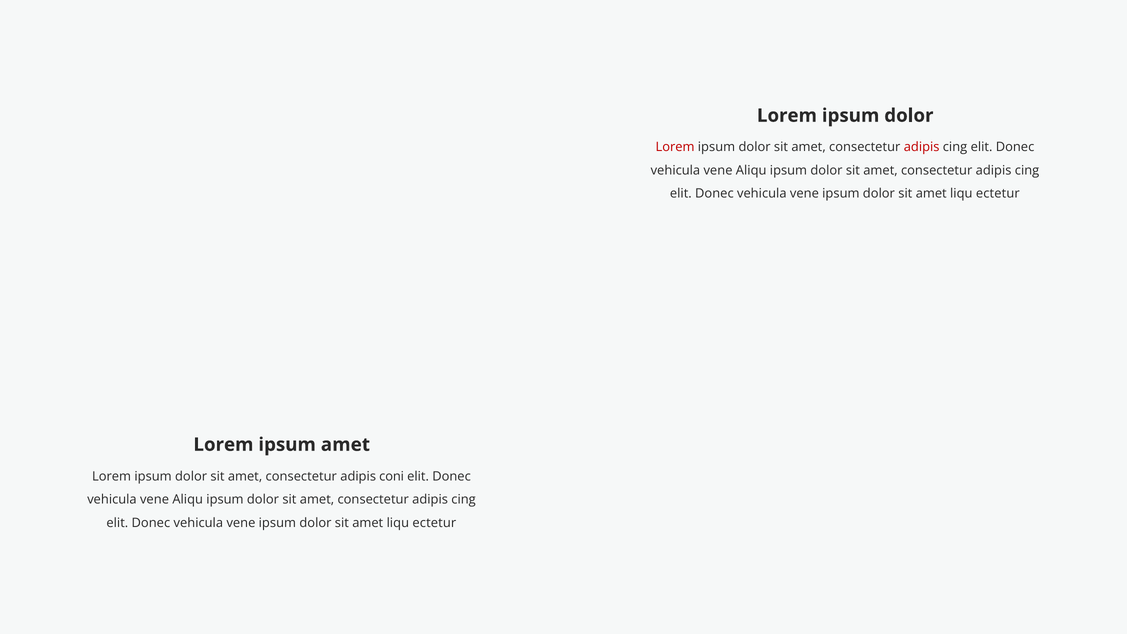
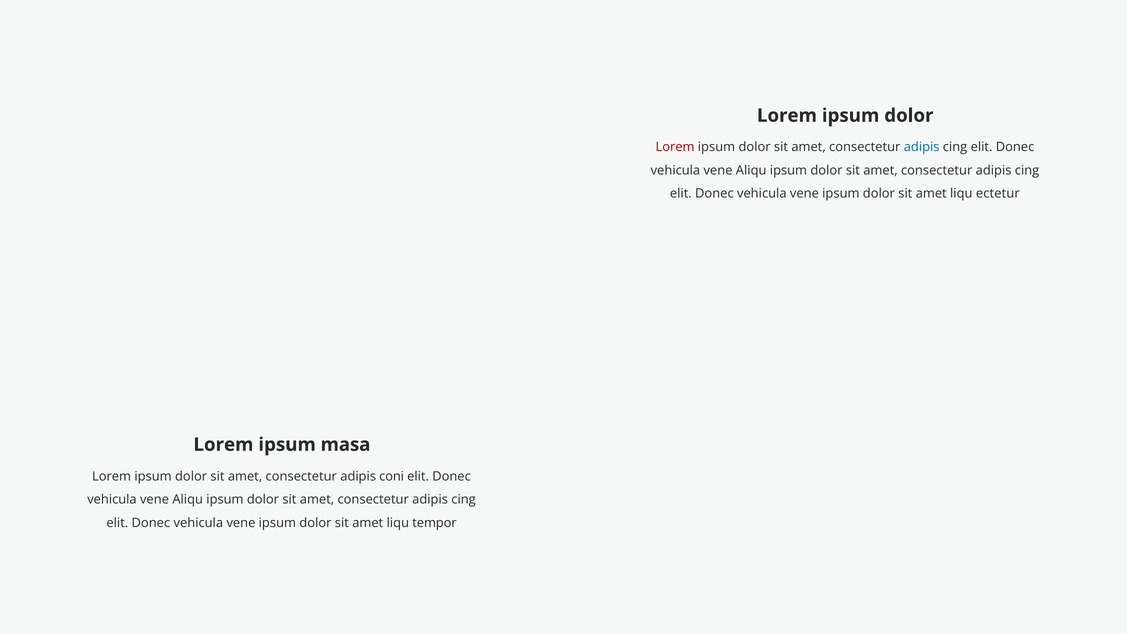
adipis colour: red -> blue (922, 147)
ipsum amet: amet -> masa (346, 445)
ectetur: ectetur -> tempor (434, 523)
